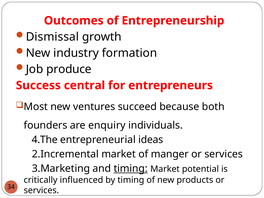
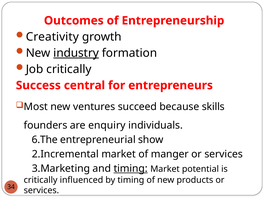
Dismissal: Dismissal -> Creativity (52, 37)
industry underline: none -> present (76, 53)
Job produce: produce -> critically (69, 69)
both: both -> skills (213, 107)
4.The: 4.The -> 6.The (45, 140)
ideas: ideas -> show (151, 140)
